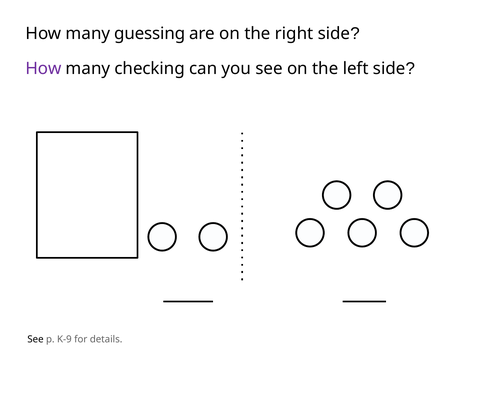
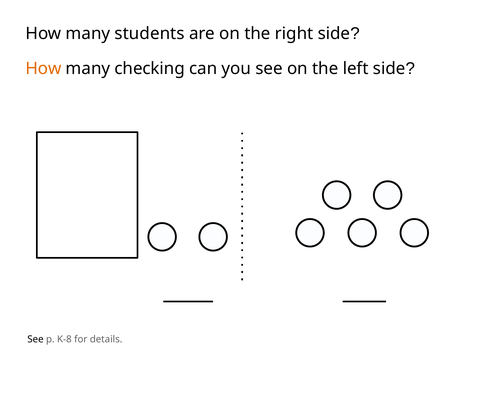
guessing: guessing -> students (150, 34)
How colour: purple -> orange (43, 69)
K-9: K-9 -> K-8 (64, 339)
